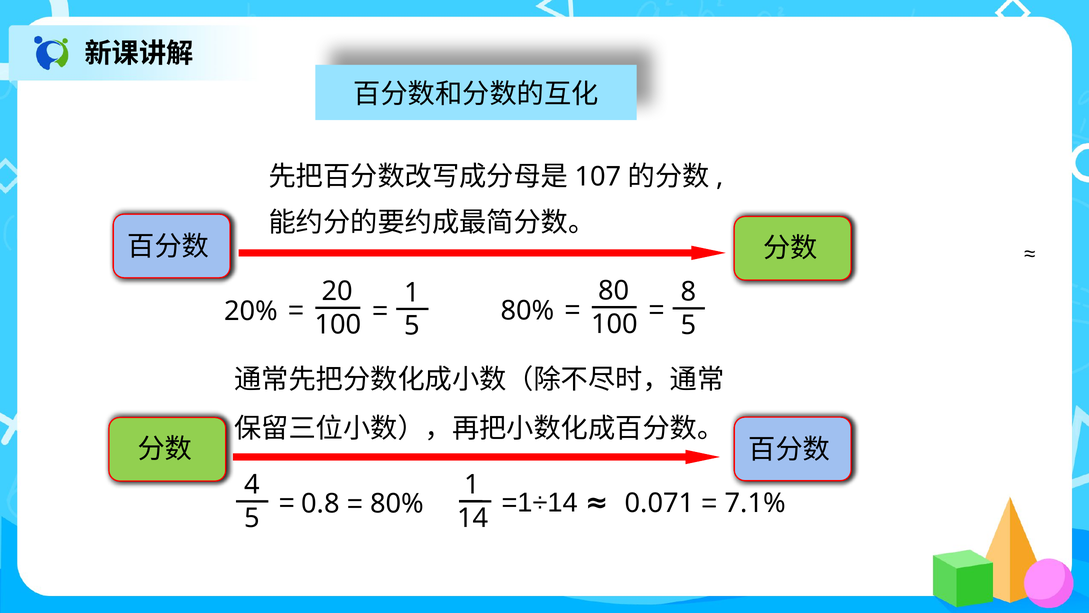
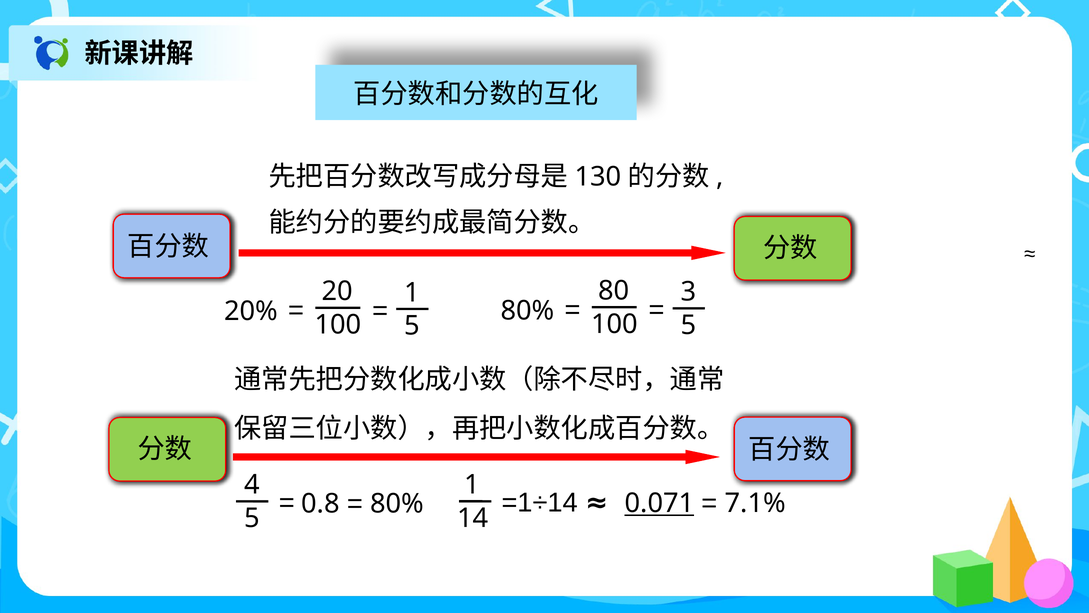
107: 107 -> 130 (598, 176)
8: 8 -> 3 (688, 292)
0.071 underline: none -> present (659, 503)
